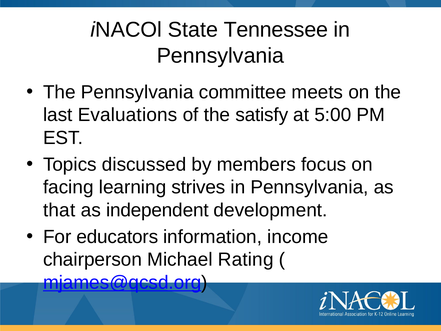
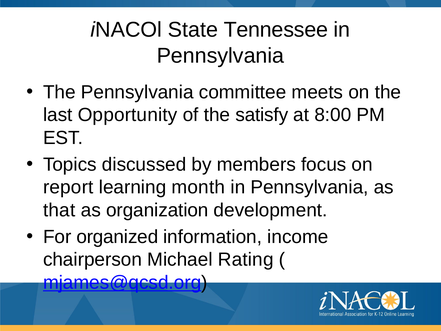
Evaluations: Evaluations -> Opportunity (128, 115)
5:00: 5:00 -> 8:00 (333, 115)
facing: facing -> report (68, 187)
strives: strives -> month (198, 187)
independent: independent -> organization (157, 210)
educators: educators -> organized (117, 237)
